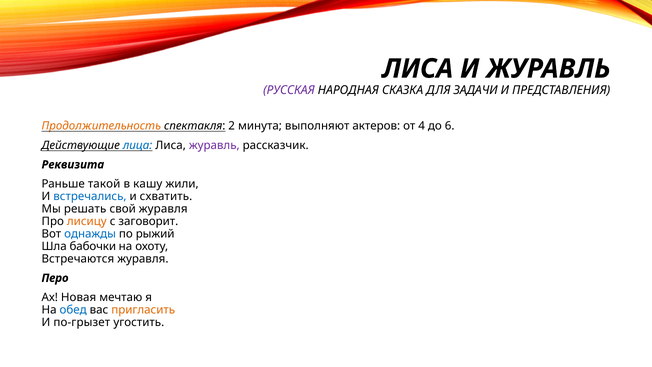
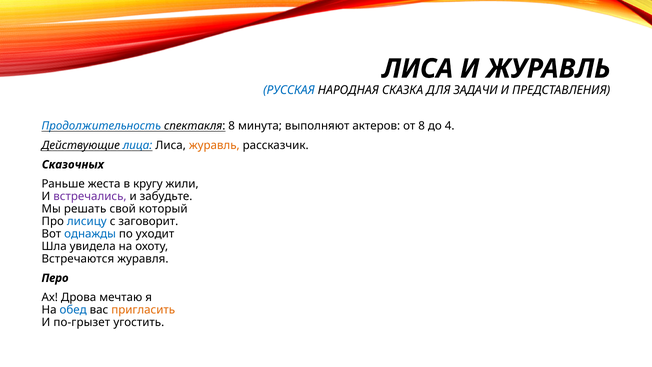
РУССКАЯ colour: purple -> blue (289, 90)
Продолжительность colour: orange -> blue (101, 126)
спектакля 2: 2 -> 8 (232, 126)
от 4: 4 -> 8 (422, 126)
6: 6 -> 4 (450, 126)
журавль colour: purple -> orange (214, 145)
Реквизита: Реквизита -> Сказочных (73, 165)
такой: такой -> жеста (104, 184)
кашу: кашу -> кругу (148, 184)
встречались colour: blue -> purple (90, 196)
схватить: схватить -> забудьте (166, 196)
свой журавля: журавля -> который (163, 209)
лисицу colour: orange -> blue (87, 221)
рыжий: рыжий -> уходит (155, 234)
бабочки: бабочки -> увидела (93, 246)
Новая: Новая -> Дрова (79, 297)
